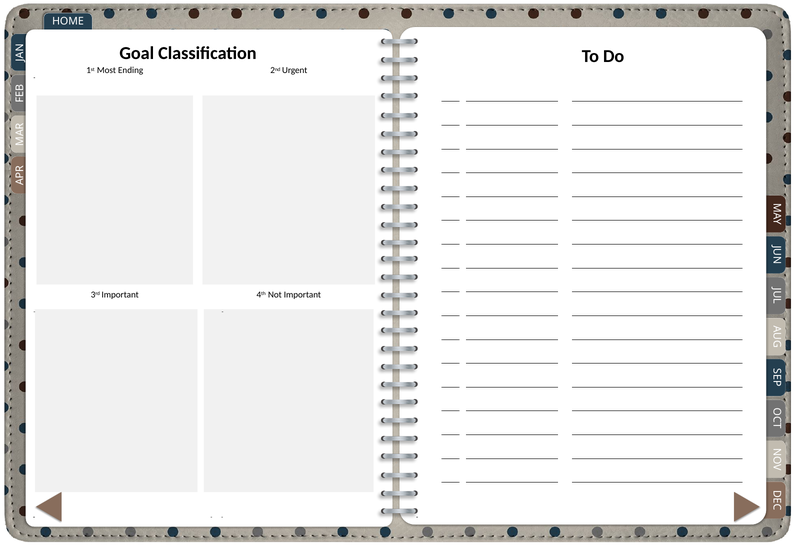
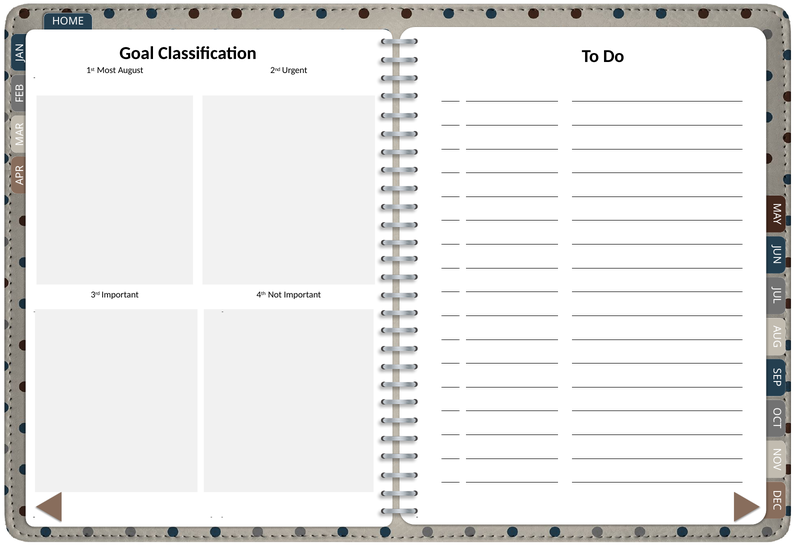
Ending: Ending -> August (131, 71)
